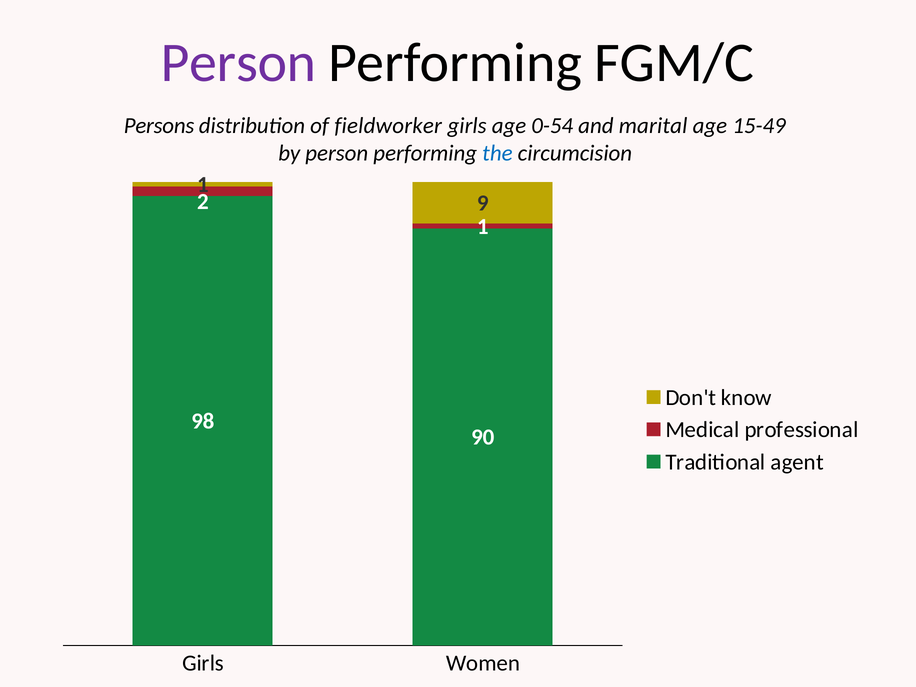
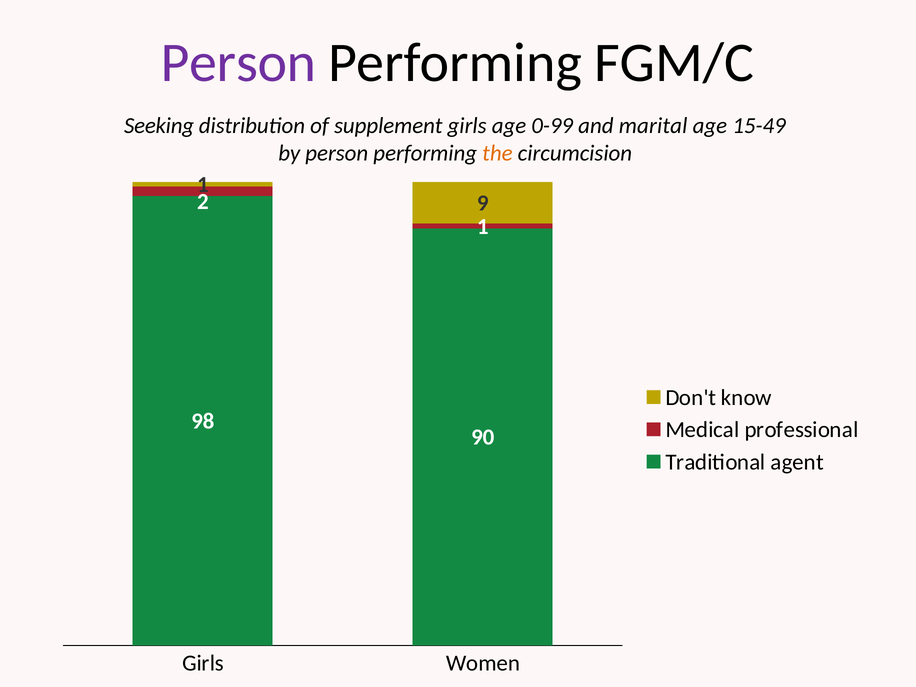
Persons: Persons -> Seeking (159, 126)
fieldworker: fieldworker -> supplement (388, 126)
0-54: 0-54 -> 0-99 (552, 126)
the colour: blue -> orange (497, 153)
